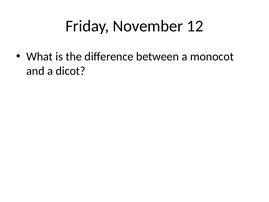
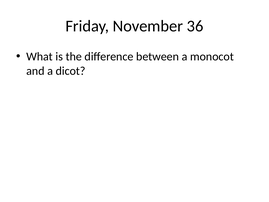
12: 12 -> 36 (195, 26)
